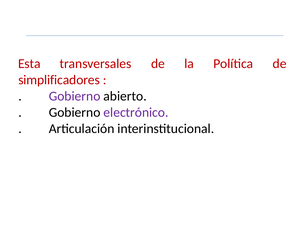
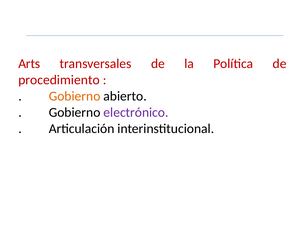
Esta: Esta -> Arts (29, 64)
simplificadores: simplificadores -> procedimiento (59, 80)
Gobierno colour: purple -> orange (75, 97)
